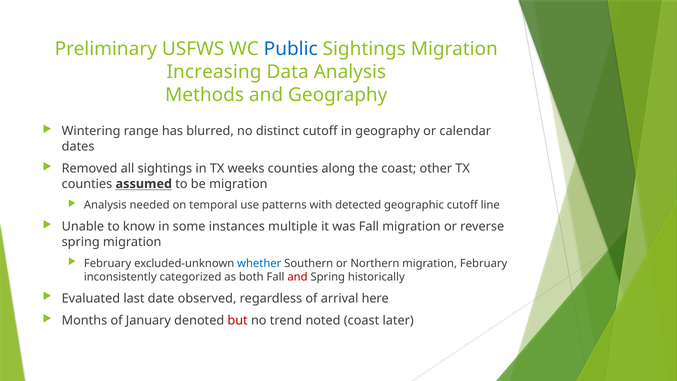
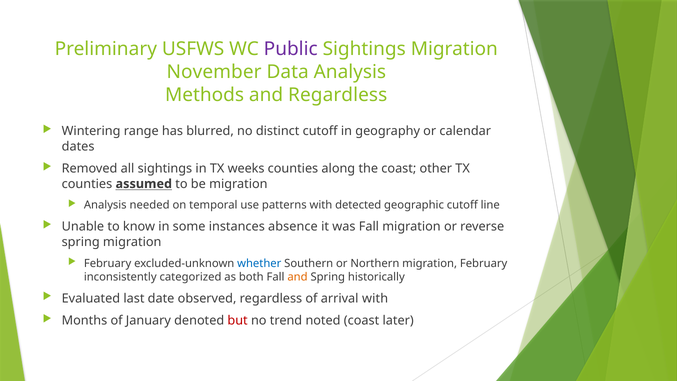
Public colour: blue -> purple (291, 49)
Increasing: Increasing -> November (214, 72)
and Geography: Geography -> Regardless (338, 95)
multiple: multiple -> absence (293, 227)
and colour: red -> orange (298, 277)
arrival here: here -> with (375, 298)
